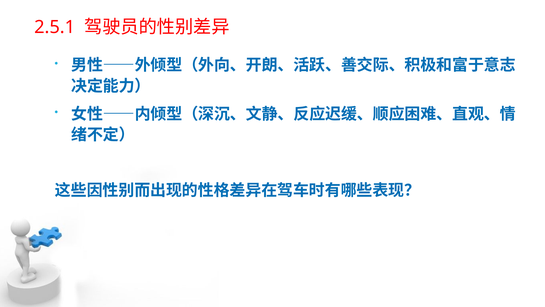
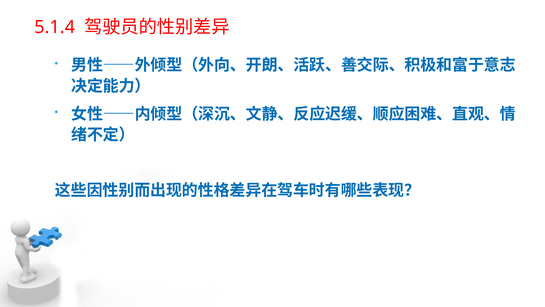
2.5.1: 2.5.1 -> 5.1.4 (55, 27)
